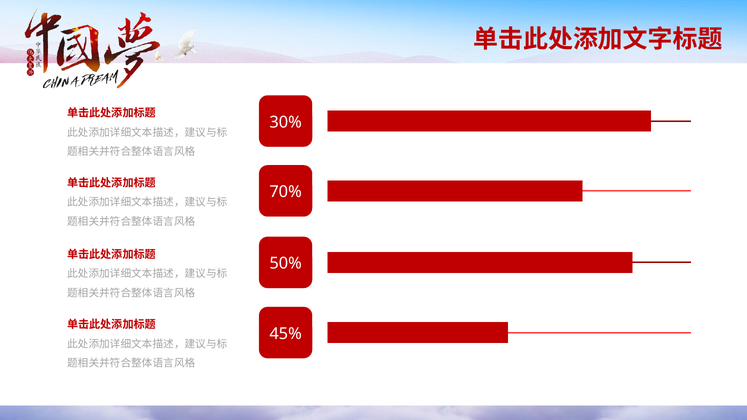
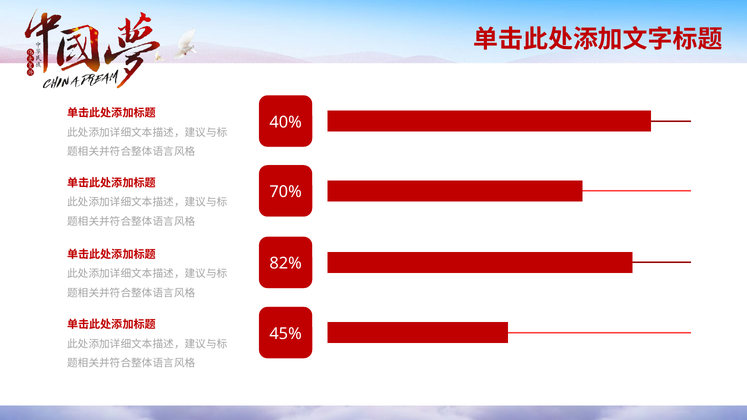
30%: 30% -> 40% (286, 122)
50%: 50% -> 82% (286, 264)
